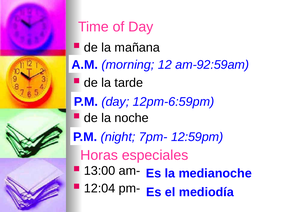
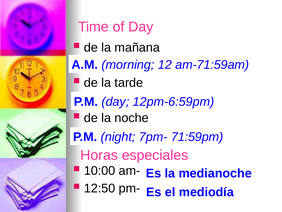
am-92:59am: am-92:59am -> am-71:59am (212, 65)
12:59pm: 12:59pm -> 71:59pm (197, 137)
13:00: 13:00 -> 10:00 (100, 170)
12:04: 12:04 -> 12:50 (100, 188)
